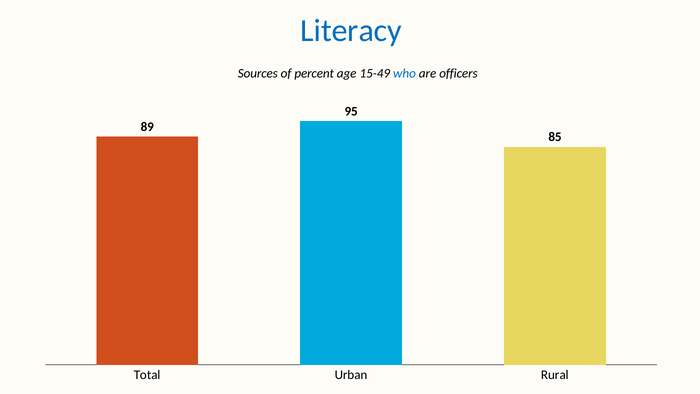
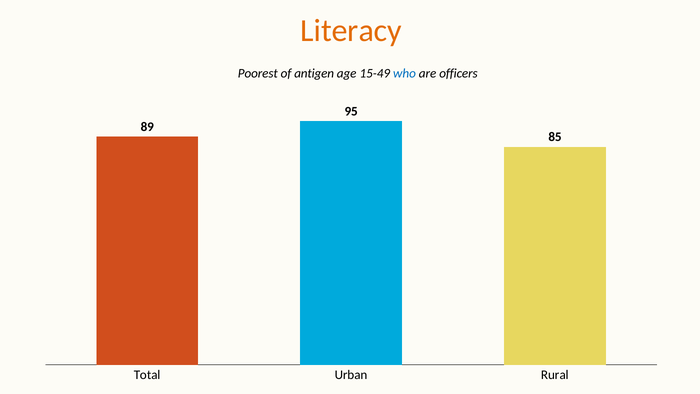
Literacy colour: blue -> orange (351, 31)
Sources: Sources -> Poorest (258, 73)
percent: percent -> antigen (314, 73)
